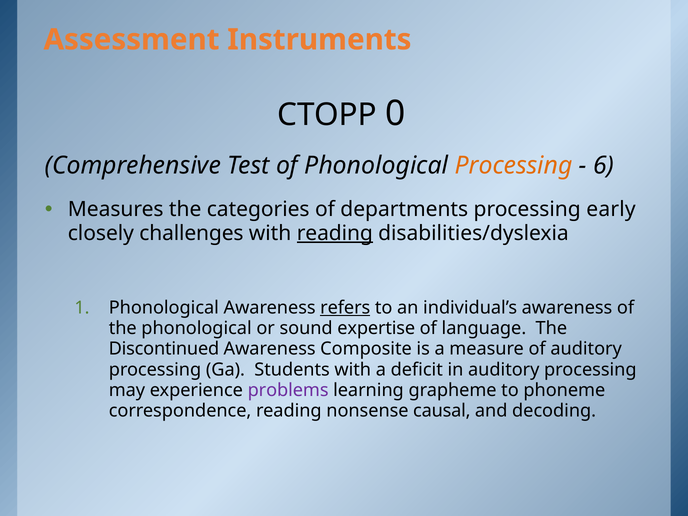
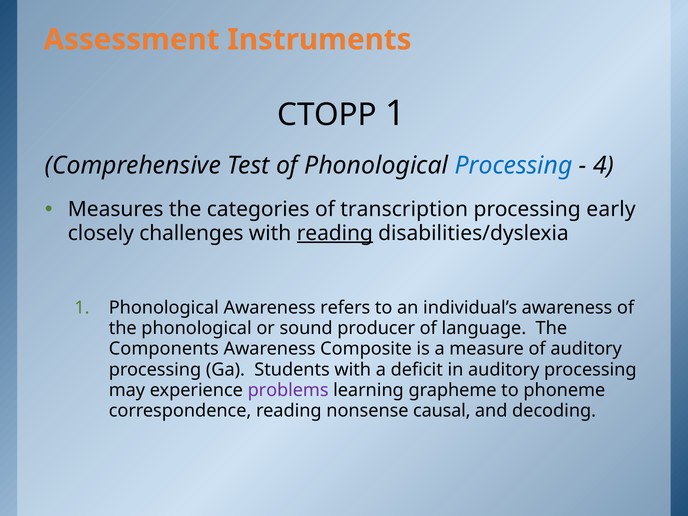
CTOPP 0: 0 -> 1 (395, 113)
Processing colour: orange -> blue (514, 165)
6: 6 -> 4 (604, 165)
departments: departments -> transcription (404, 209)
refers underline: present -> none (345, 308)
expertise: expertise -> producer (376, 328)
Discontinued: Discontinued -> Components (164, 349)
